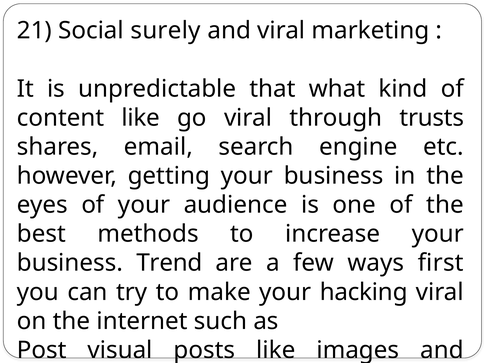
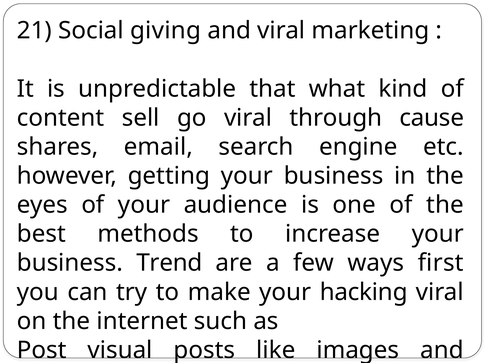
surely: surely -> giving (166, 31)
content like: like -> sell (141, 118)
trusts: trusts -> cause (432, 118)
